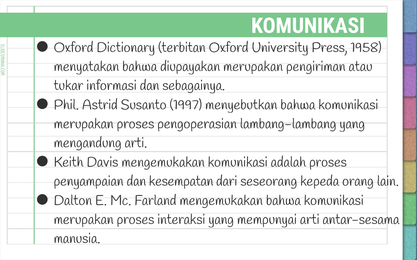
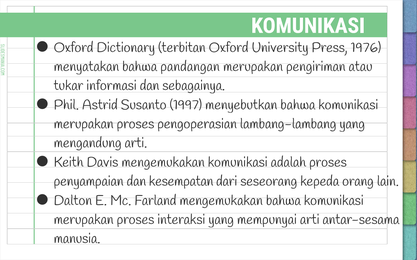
1958: 1958 -> 1976 (366, 48)
diupayakan: diupayakan -> pandangan (190, 67)
